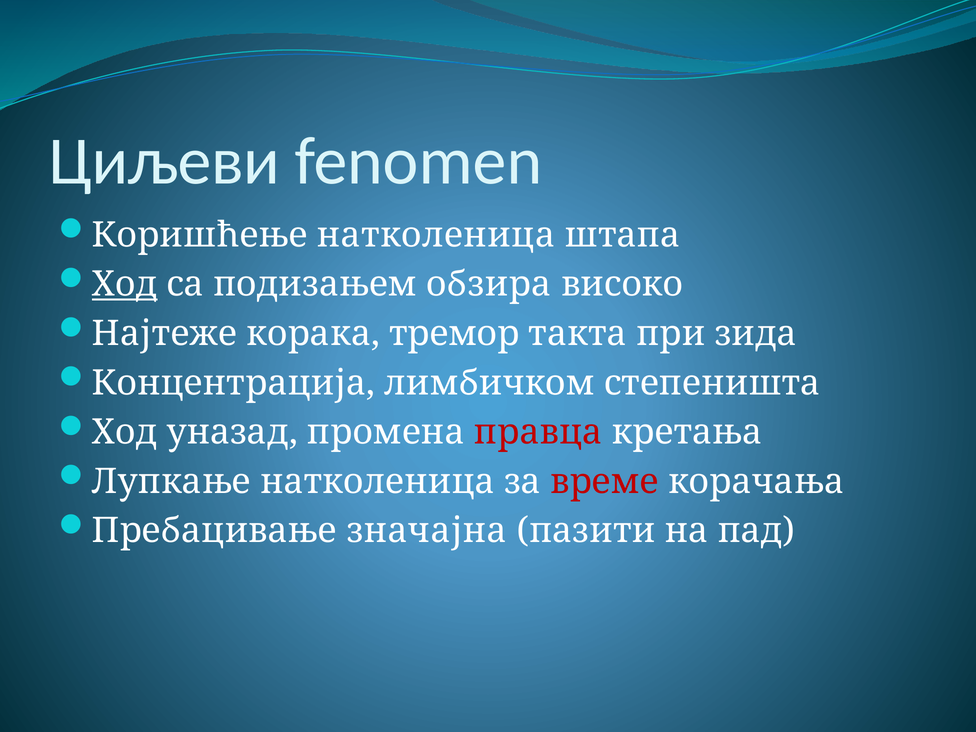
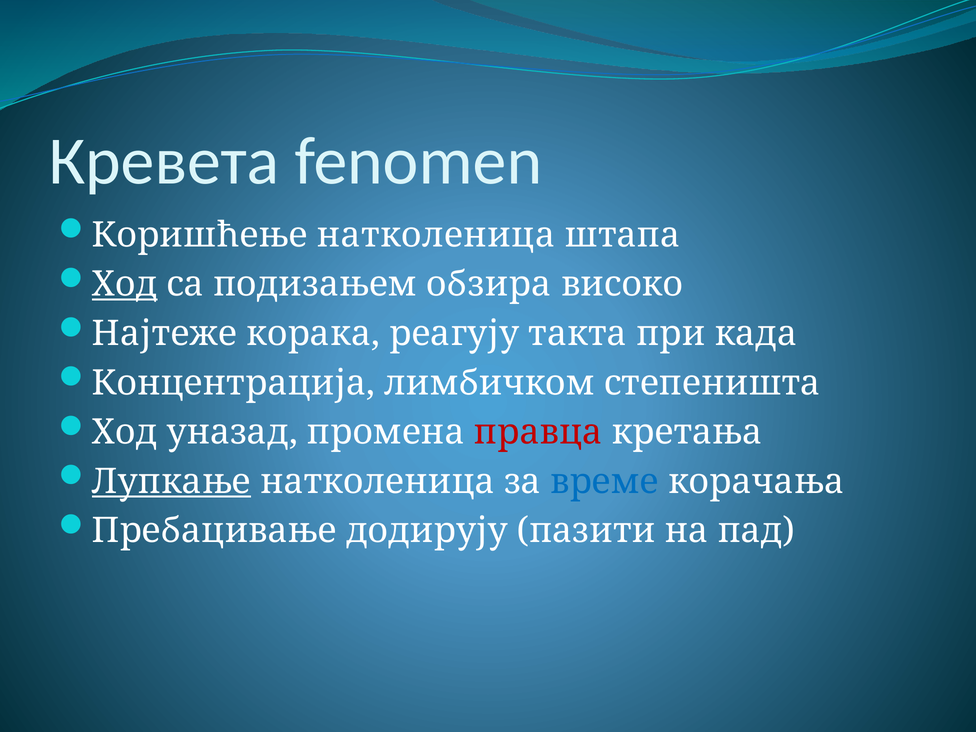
Циљеви: Циљеви -> Кревета (164, 161)
тремор: тремор -> реагују (454, 334)
зида: зида -> када (756, 334)
Лупкање underline: none -> present (171, 481)
време colour: red -> blue (604, 481)
значајна: значајна -> додирују (427, 531)
